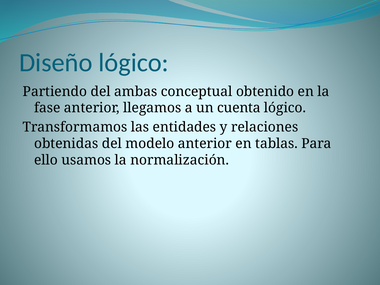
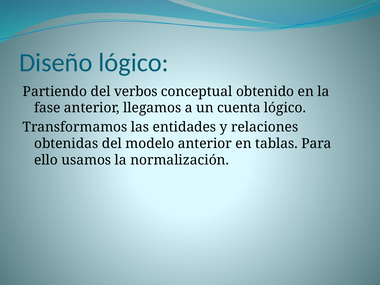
ambas: ambas -> verbos (136, 91)
